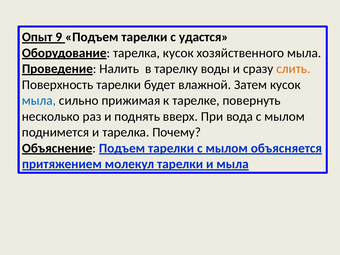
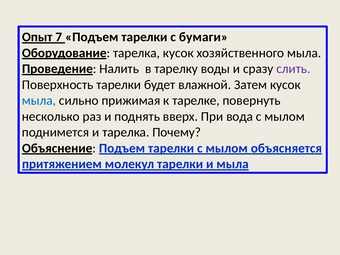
9: 9 -> 7 (59, 37)
удастся: удастся -> бумаги (204, 37)
слить colour: orange -> purple (293, 69)
